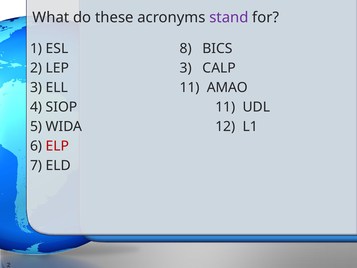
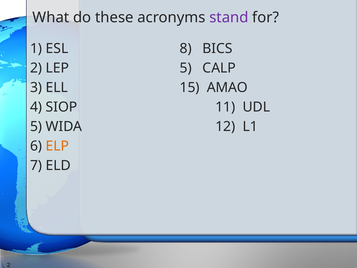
LEP 3: 3 -> 5 (186, 68)
ELL 11: 11 -> 15 (190, 87)
ELP colour: red -> orange (57, 146)
